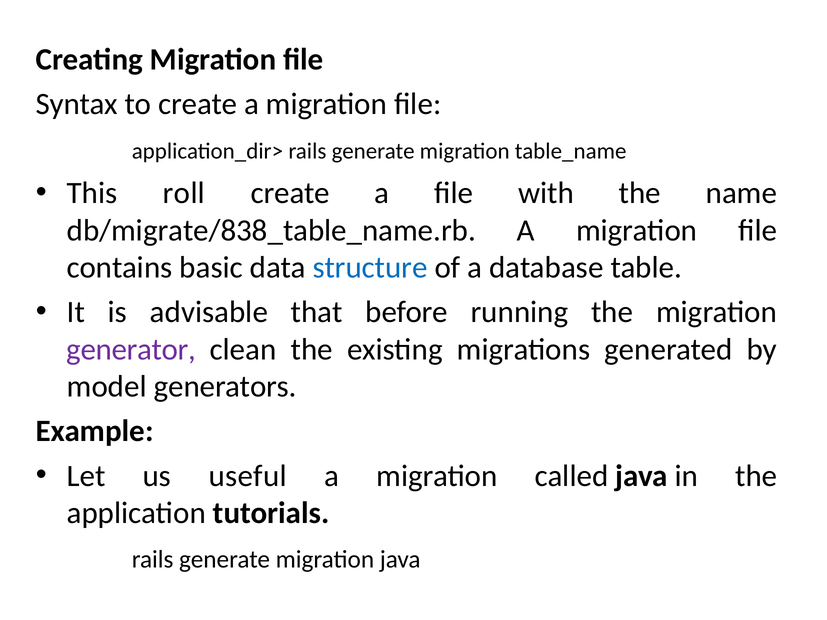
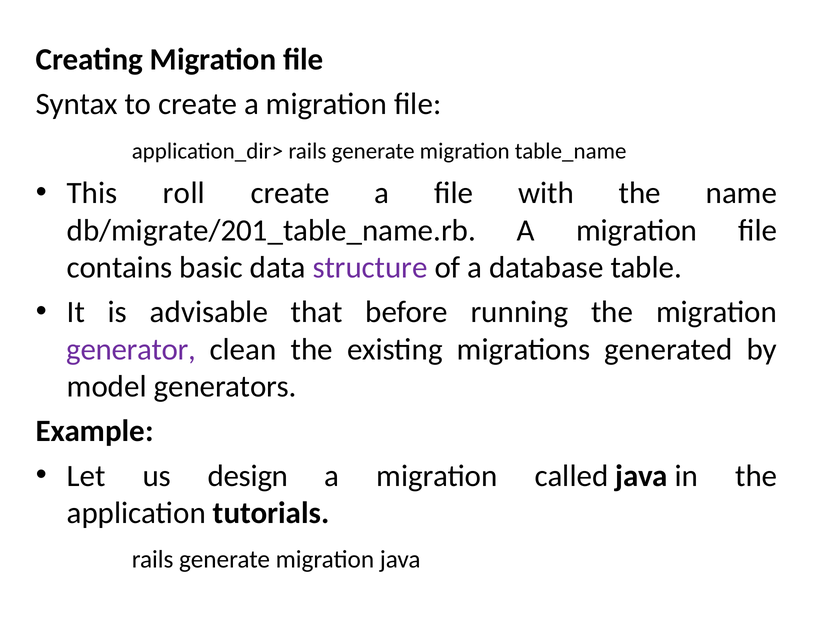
db/migrate/838_table_name.rb: db/migrate/838_table_name.rb -> db/migrate/201_table_name.rb (271, 230)
structure colour: blue -> purple (370, 268)
useful: useful -> design (248, 476)
